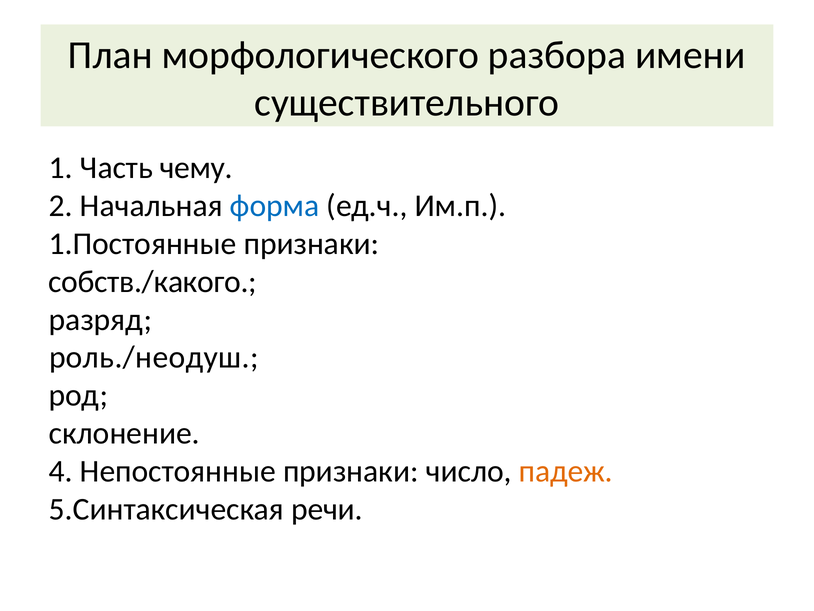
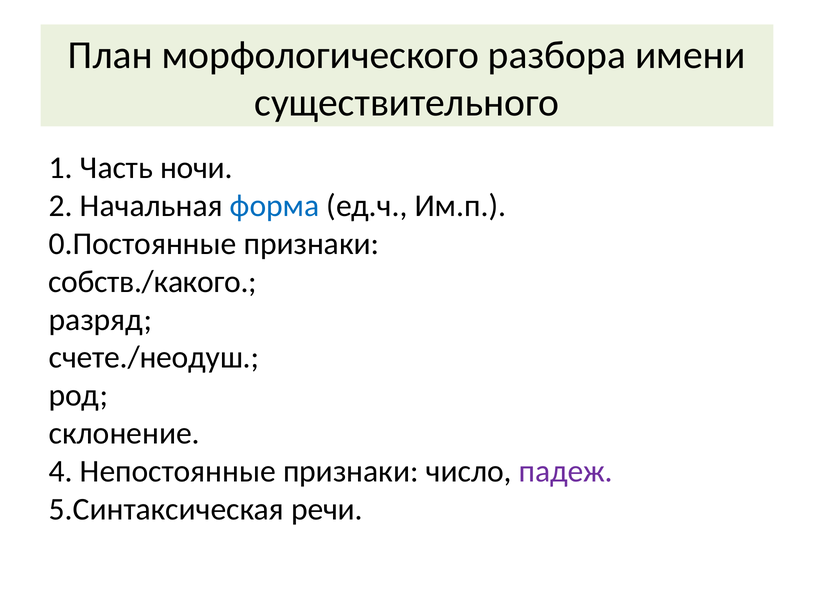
чему: чему -> ночи (196, 168)
1.Постоянные: 1.Постоянные -> 0.Постоянные (143, 243)
роль./неодуш: роль./неодуш -> счете./неодуш (154, 357)
падеж colour: orange -> purple (566, 471)
